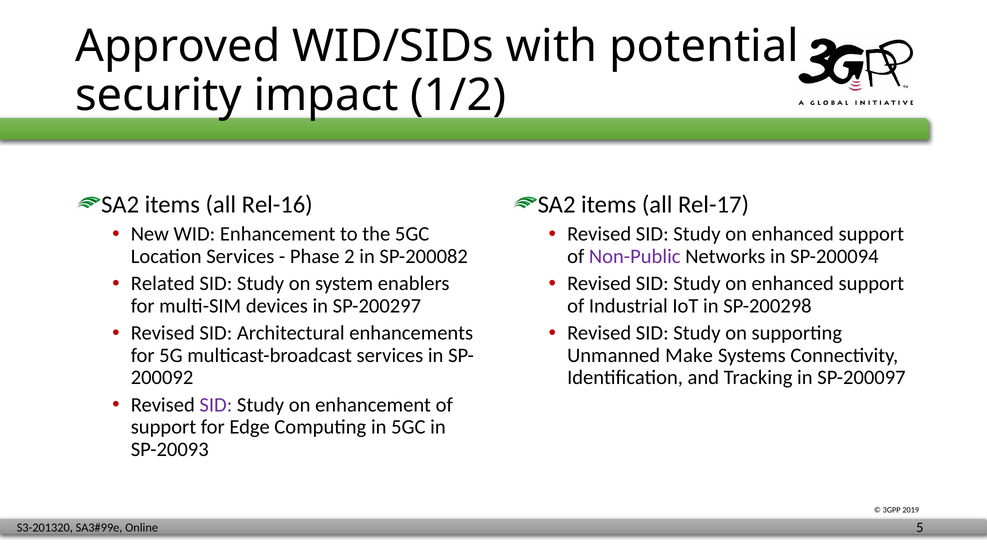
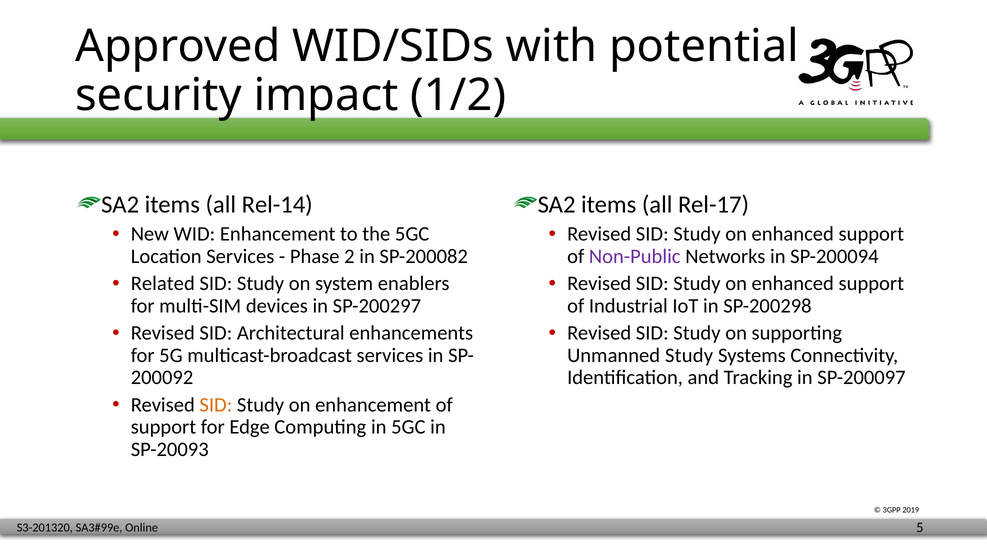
Rel-16: Rel-16 -> Rel-14 (277, 205)
Unmanned Make: Make -> Study (689, 355)
SID colour: purple -> orange (216, 405)
